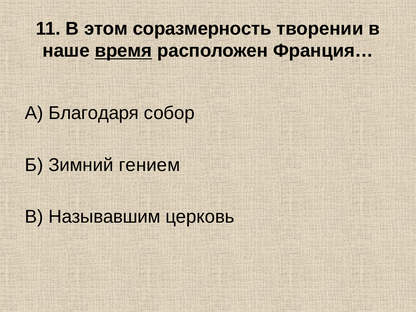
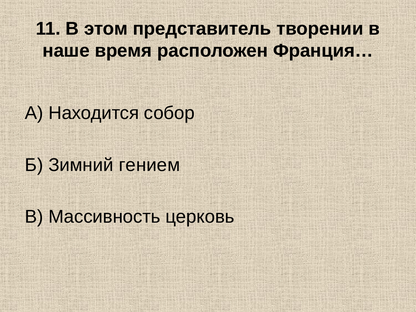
соразмерность: соразмерность -> представитель (202, 29)
время underline: present -> none (123, 51)
Благодаря: Благодаря -> Находится (94, 113)
Называвшим: Называвшим -> Массивность (105, 217)
